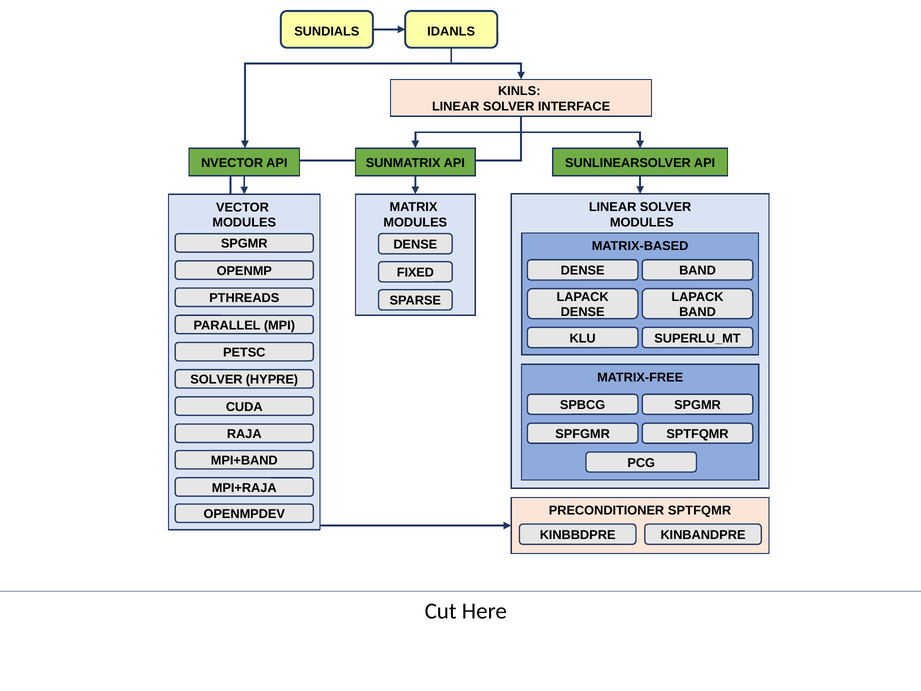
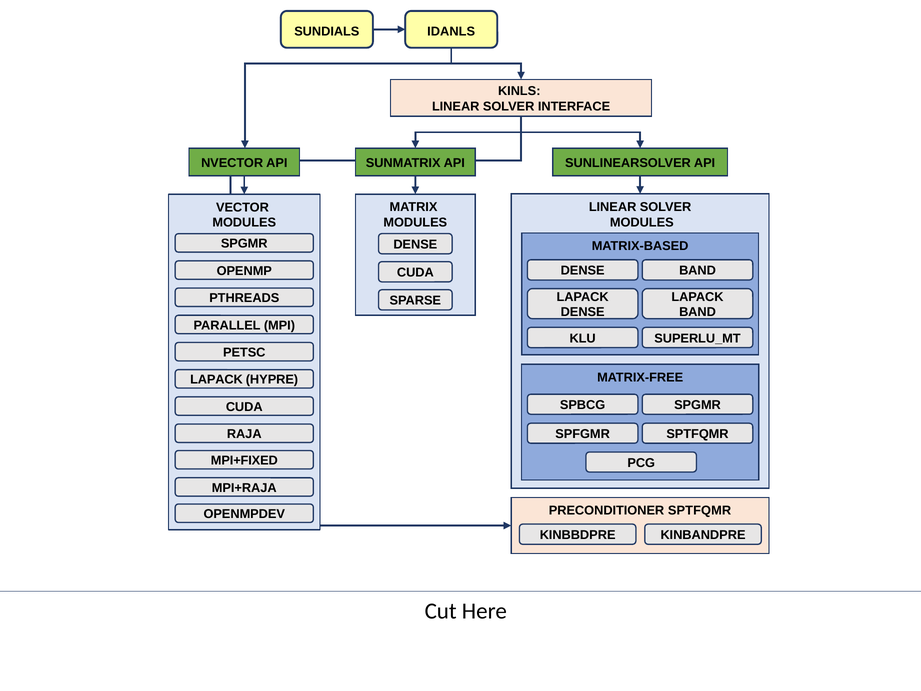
FIXED: FIXED -> CUDA (415, 273)
SOLVER: SOLVER -> LAPACK (216, 380)
MPI+BAND: MPI+BAND -> MPI+FIXED (244, 460)
